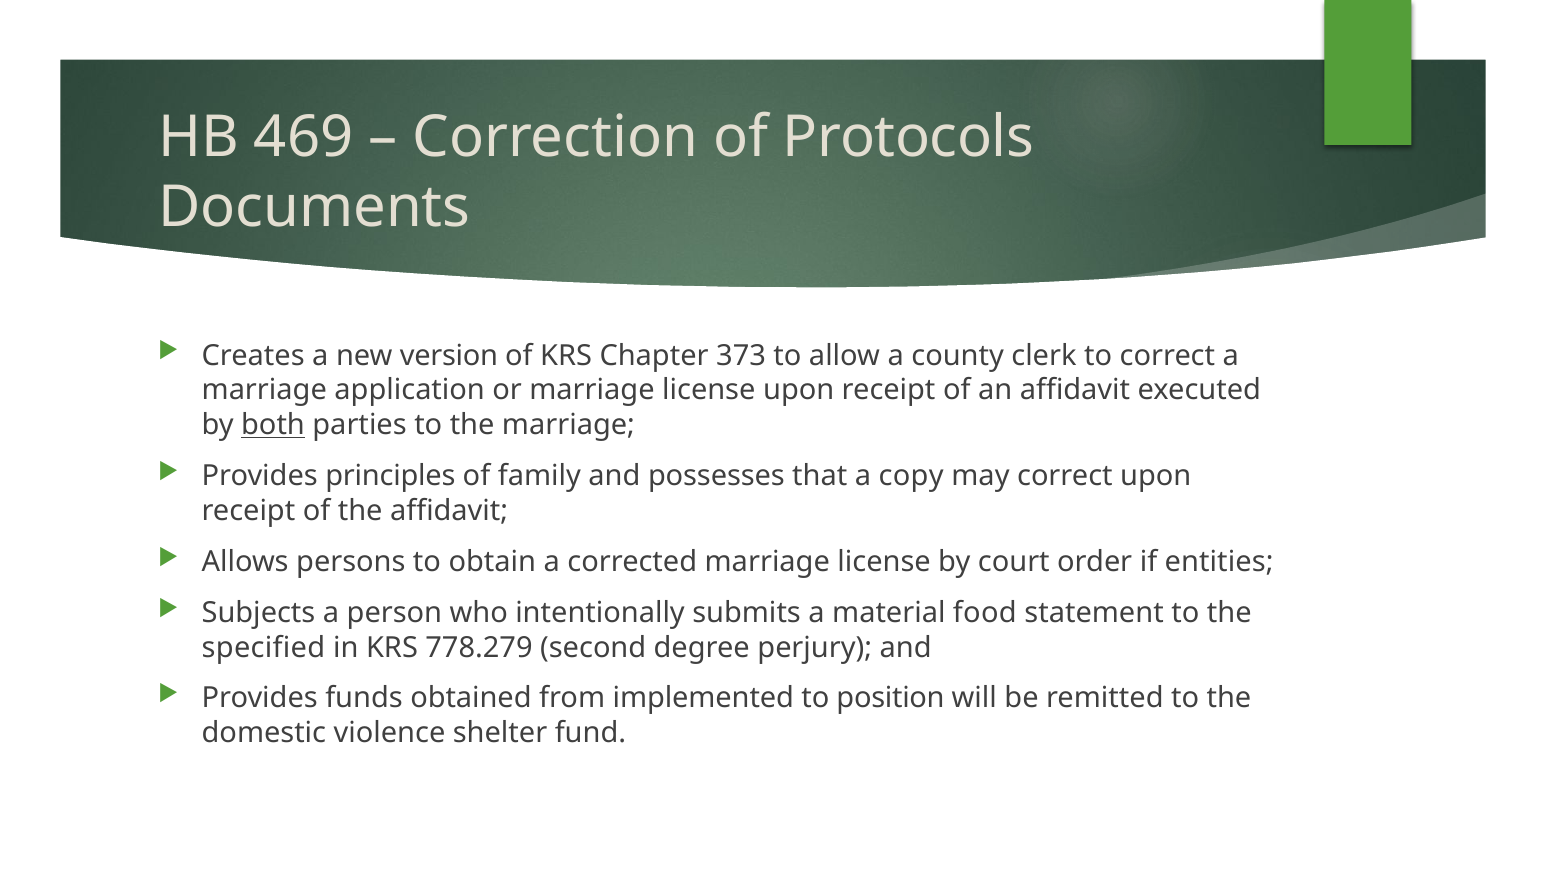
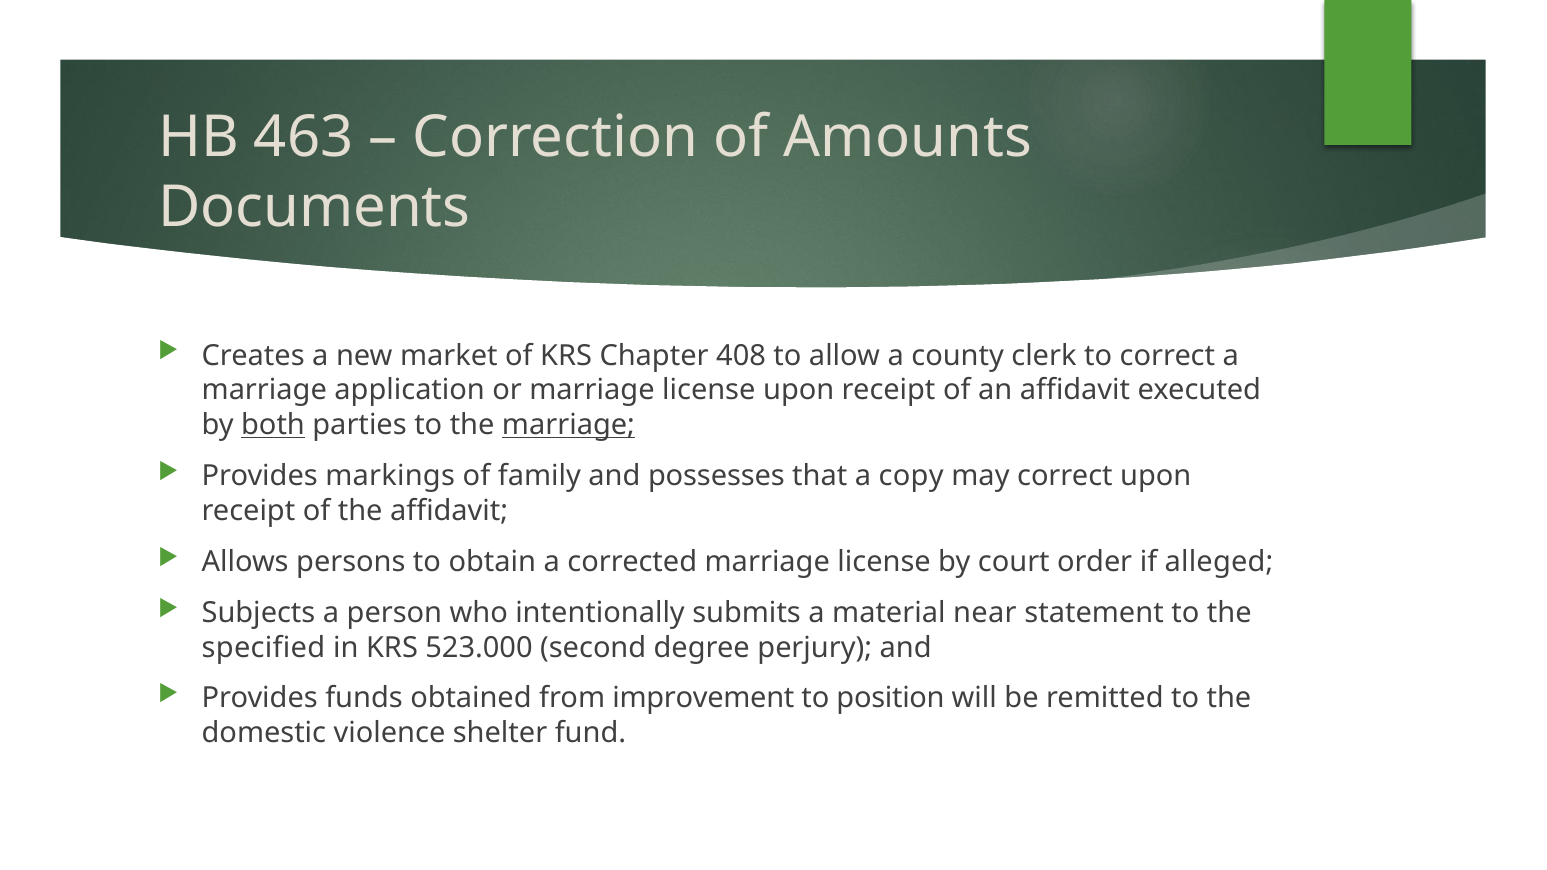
469: 469 -> 463 (304, 138)
Protocols: Protocols -> Amounts (908, 138)
version: version -> market (449, 356)
373: 373 -> 408 (741, 356)
marriage underline: none -> present (568, 425)
principles: principles -> markings (390, 476)
entities: entities -> alleged (1219, 562)
food: food -> near (985, 613)
778.279: 778.279 -> 523.000 (479, 648)
implemented: implemented -> improvement (703, 699)
